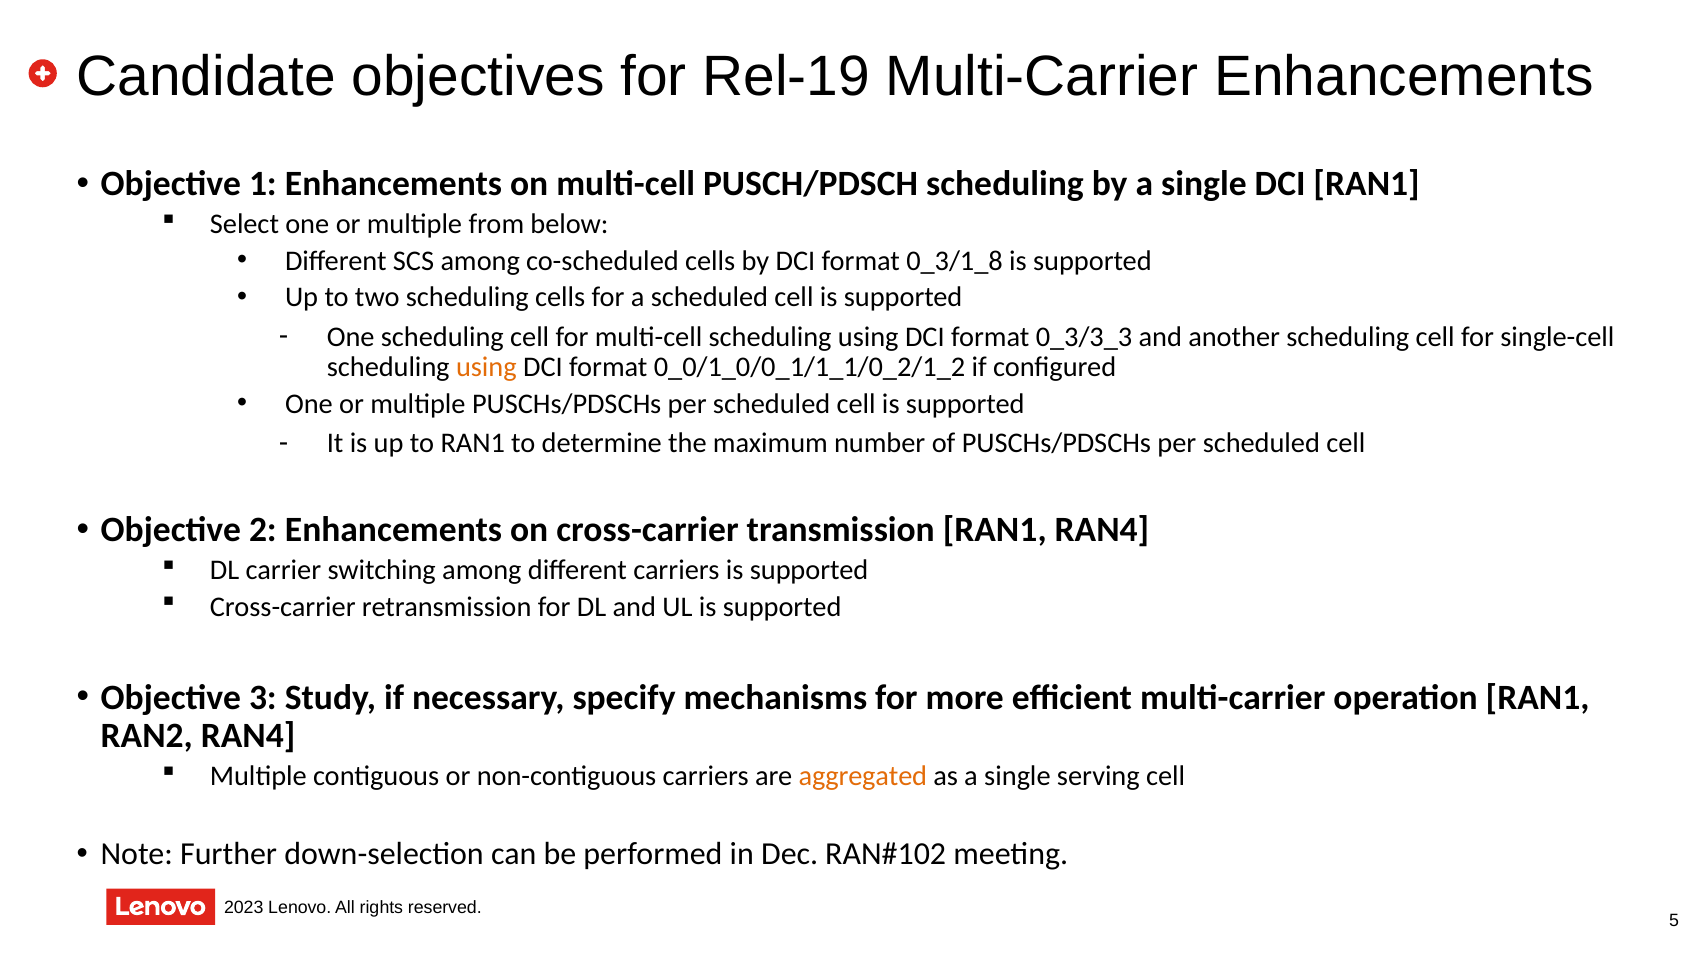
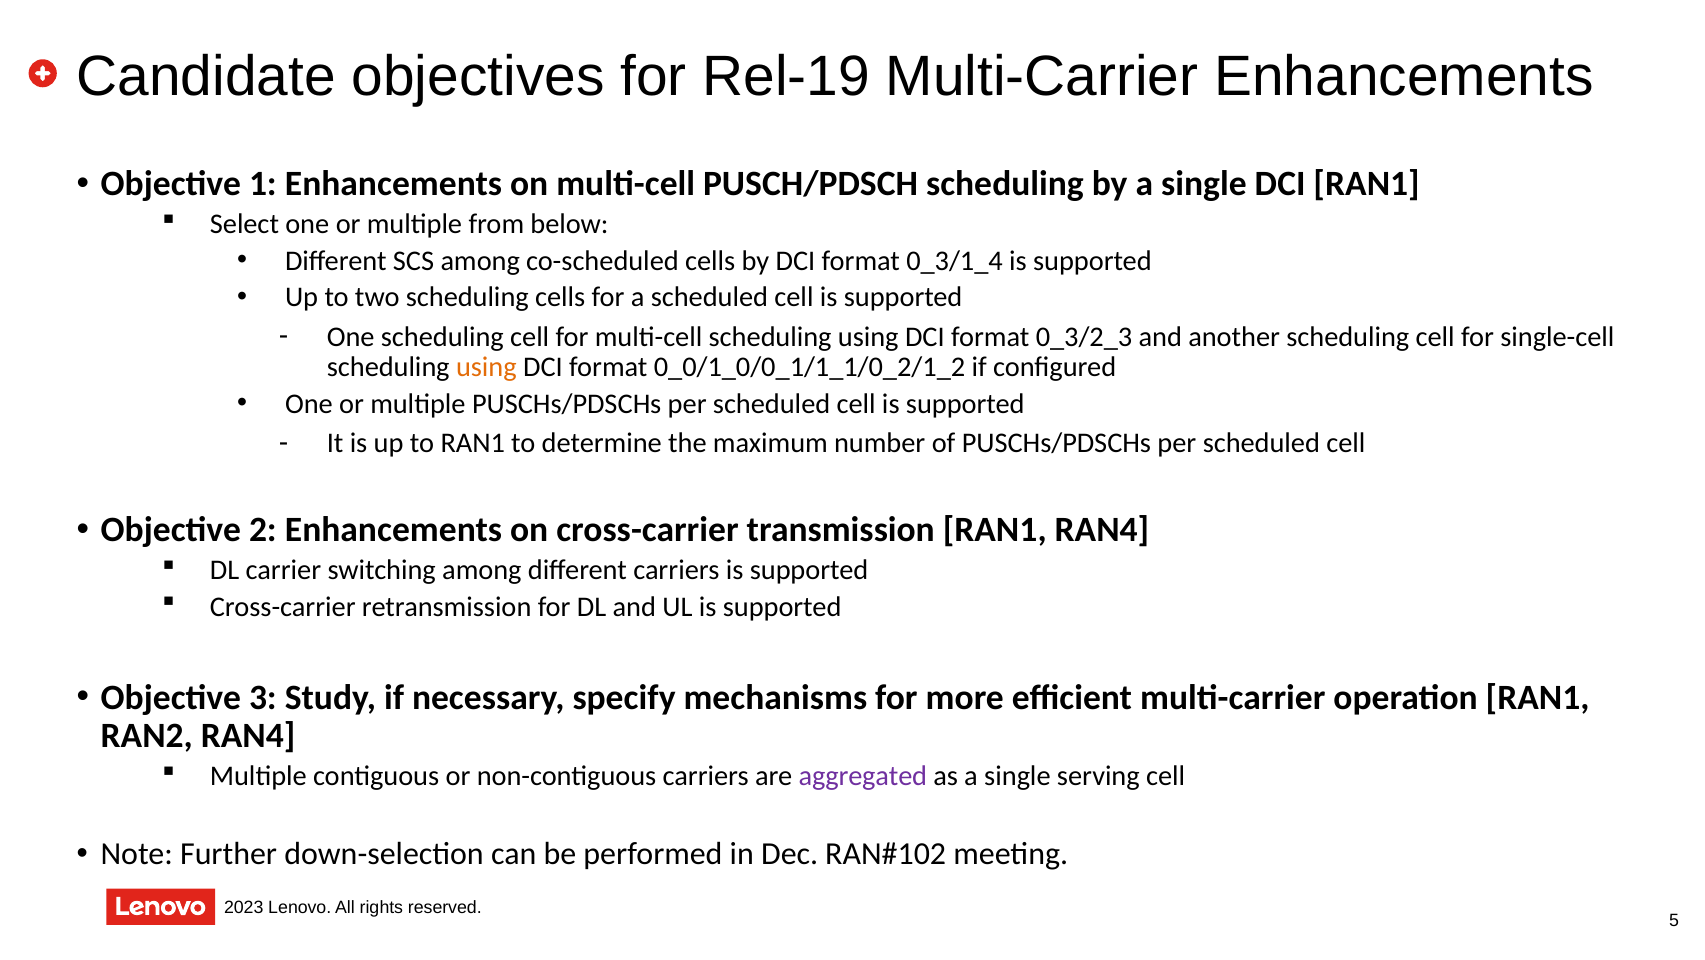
0_3/1_8: 0_3/1_8 -> 0_3/1_4 (955, 261)
0_3/3_3: 0_3/3_3 -> 0_3/2_3 (1084, 336)
aggregated colour: orange -> purple (863, 776)
